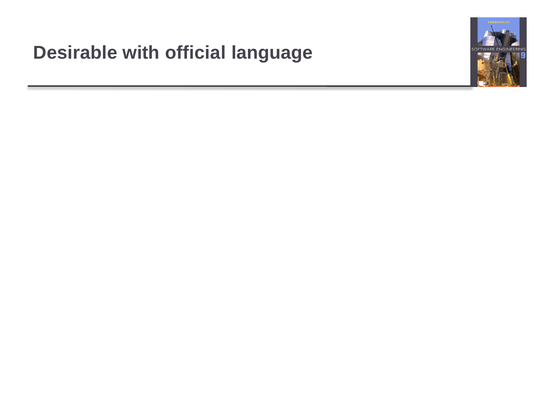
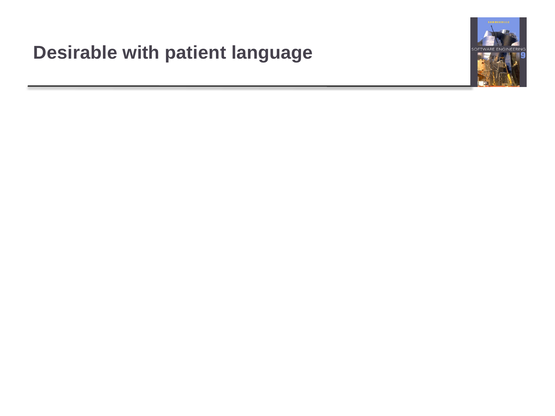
official: official -> patient (195, 53)
